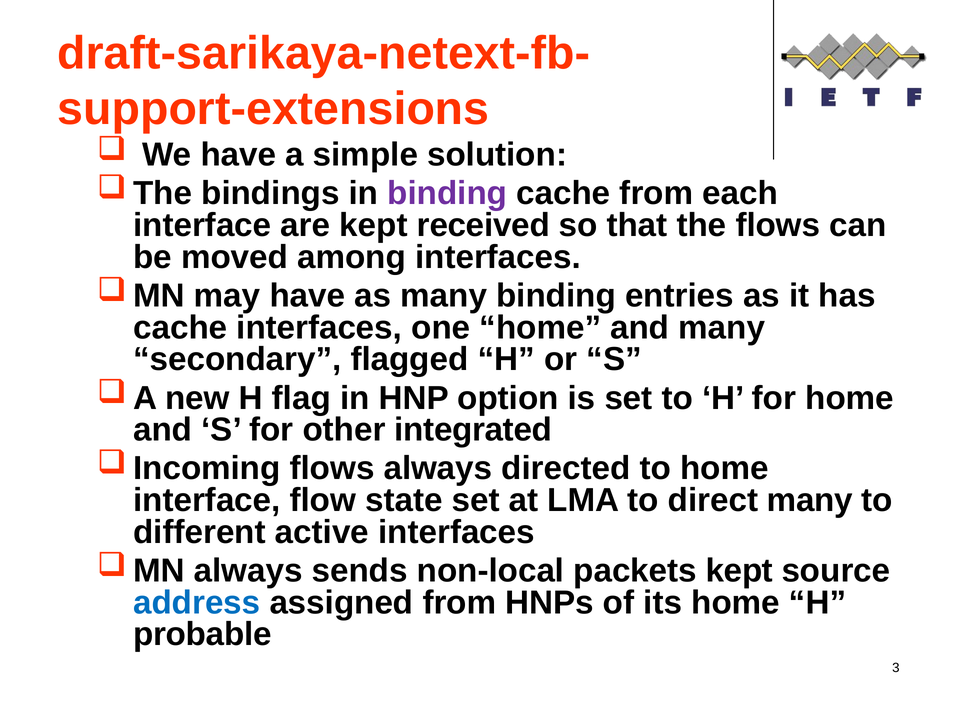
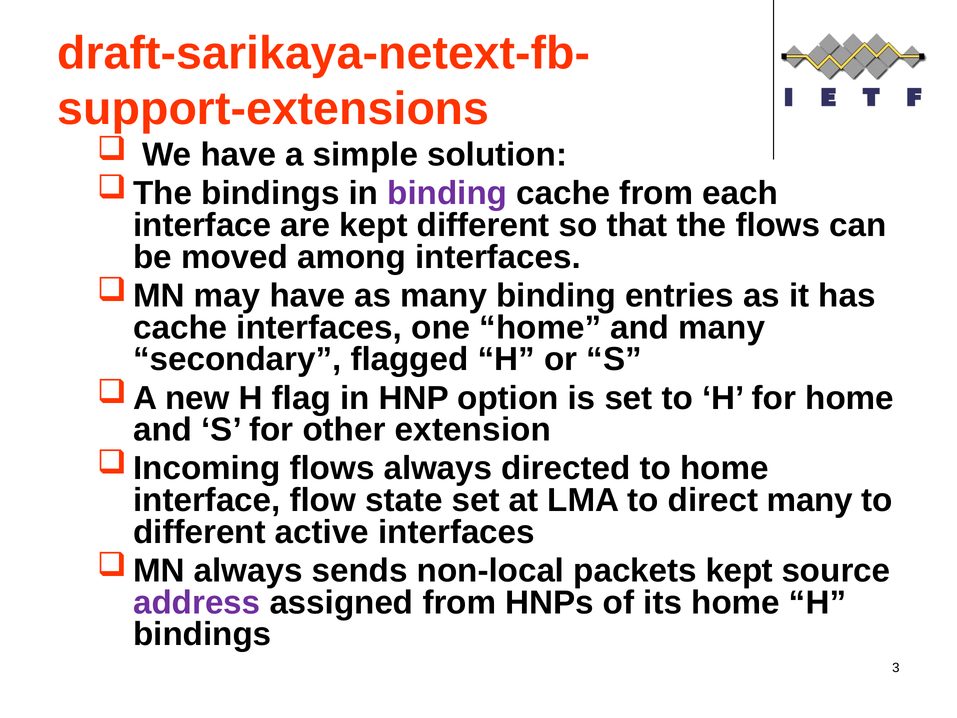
kept received: received -> different (483, 225)
integrated: integrated -> extension (473, 430)
address colour: blue -> purple (197, 602)
probable: probable -> bindings (202, 634)
